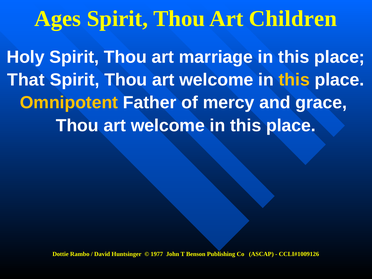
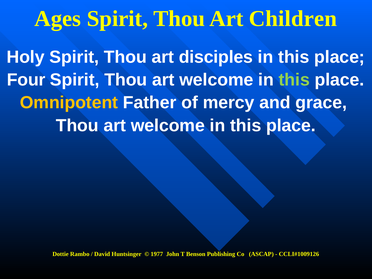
marriage: marriage -> disciples (216, 57)
That: That -> Four (26, 80)
this colour: yellow -> light green (294, 80)
